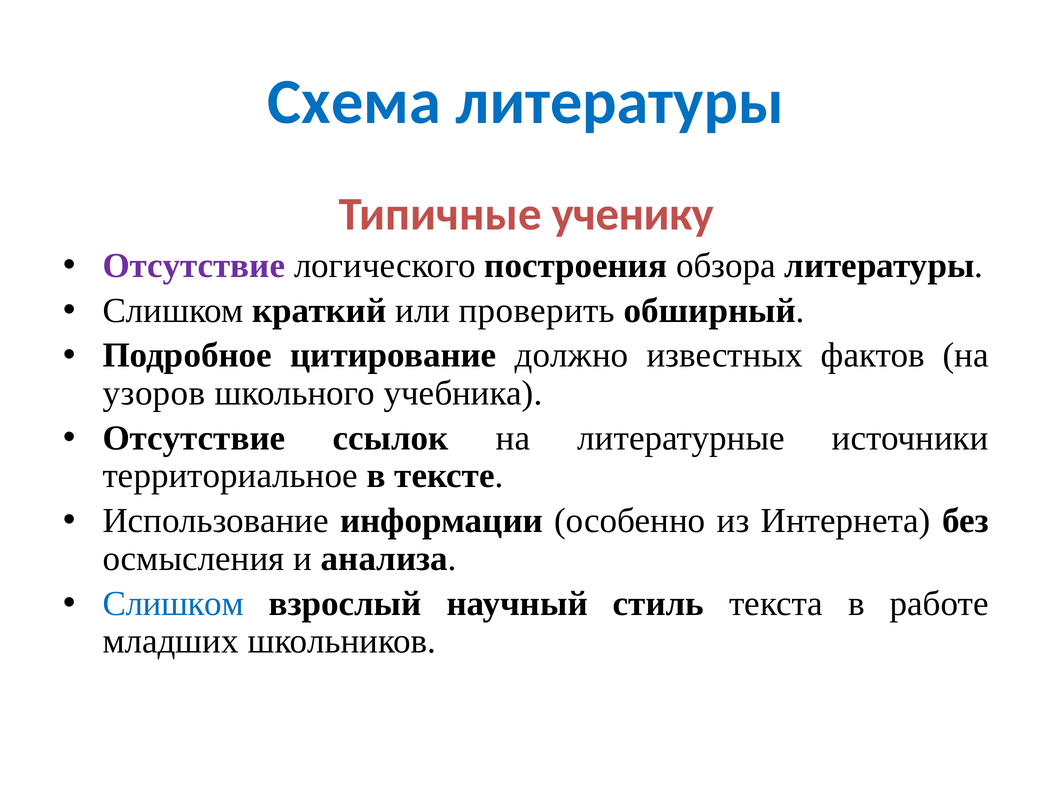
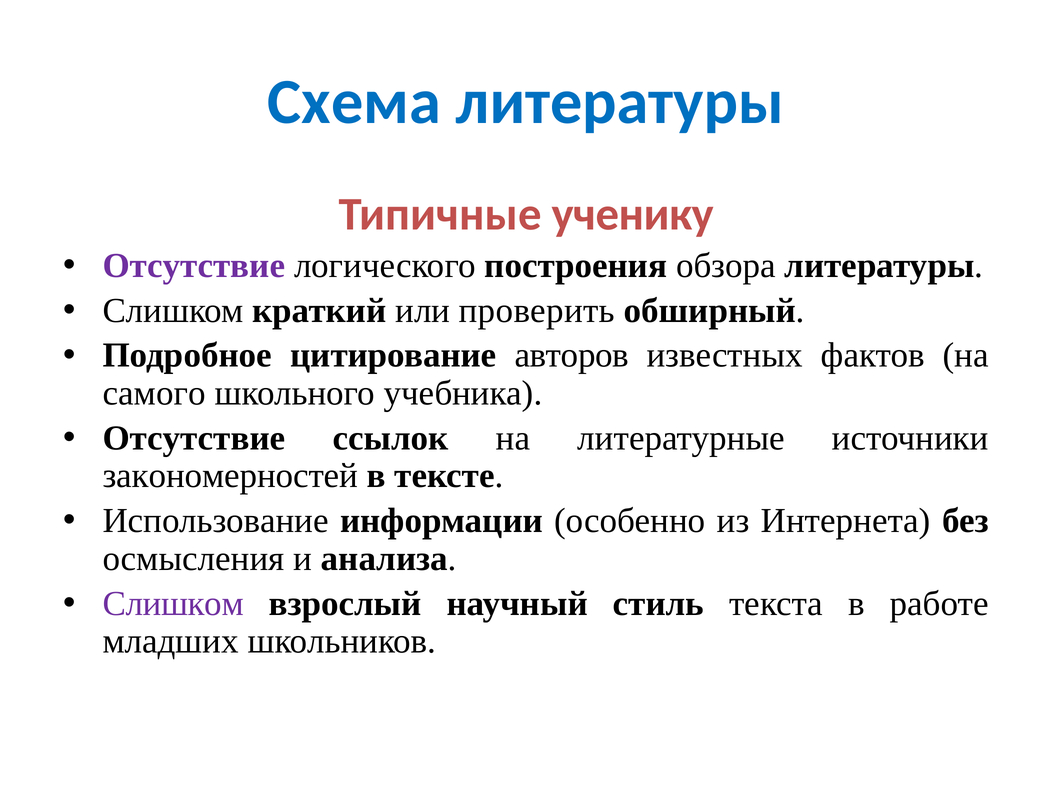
должно: должно -> авторов (572, 355)
узоров: узоров -> самого (154, 393)
территориальное: территориальное -> закономерностей (230, 476)
Слишком colour: blue -> purple (173, 603)
